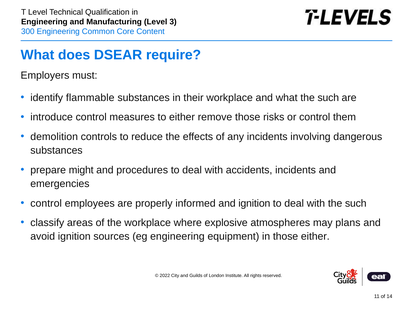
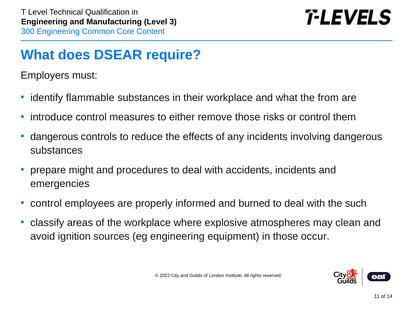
what the such: such -> from (328, 98)
demolition: demolition -> dangerous (54, 137)
and ignition: ignition -> burned (254, 203)
plans: plans -> clean (348, 223)
those either: either -> occur (315, 236)
